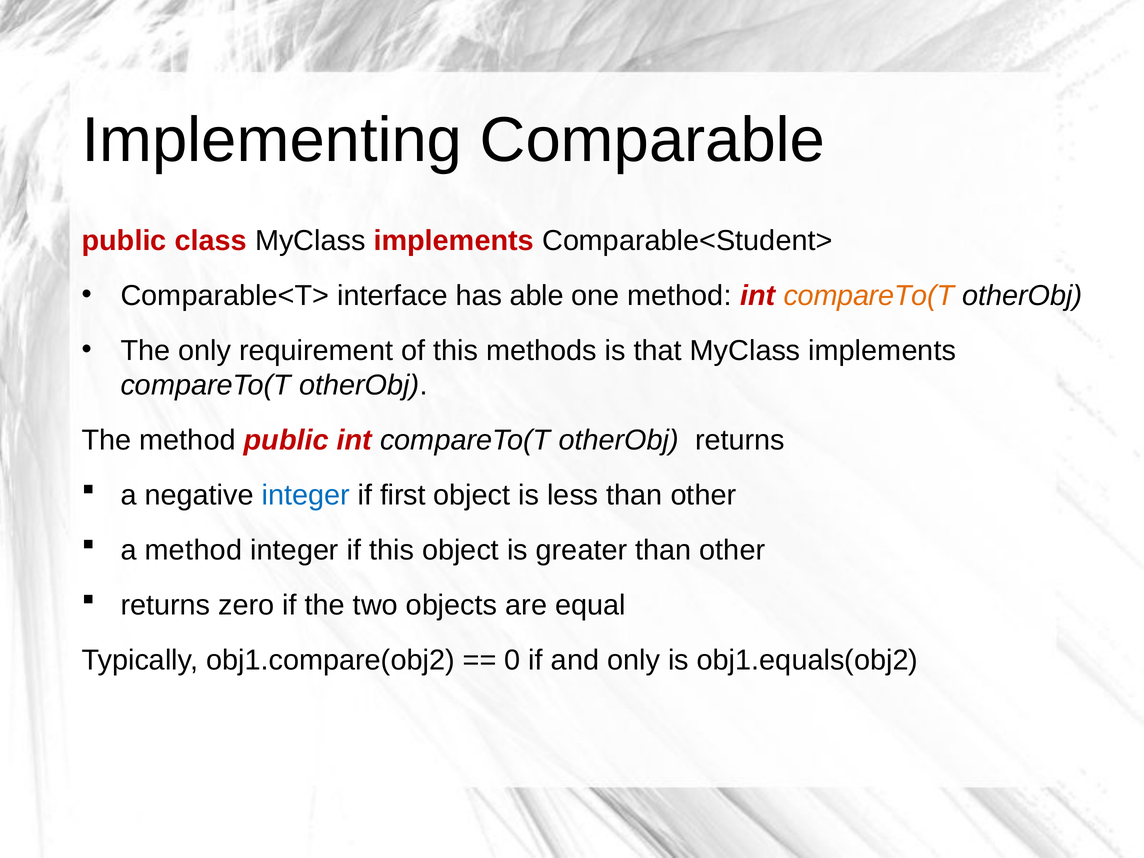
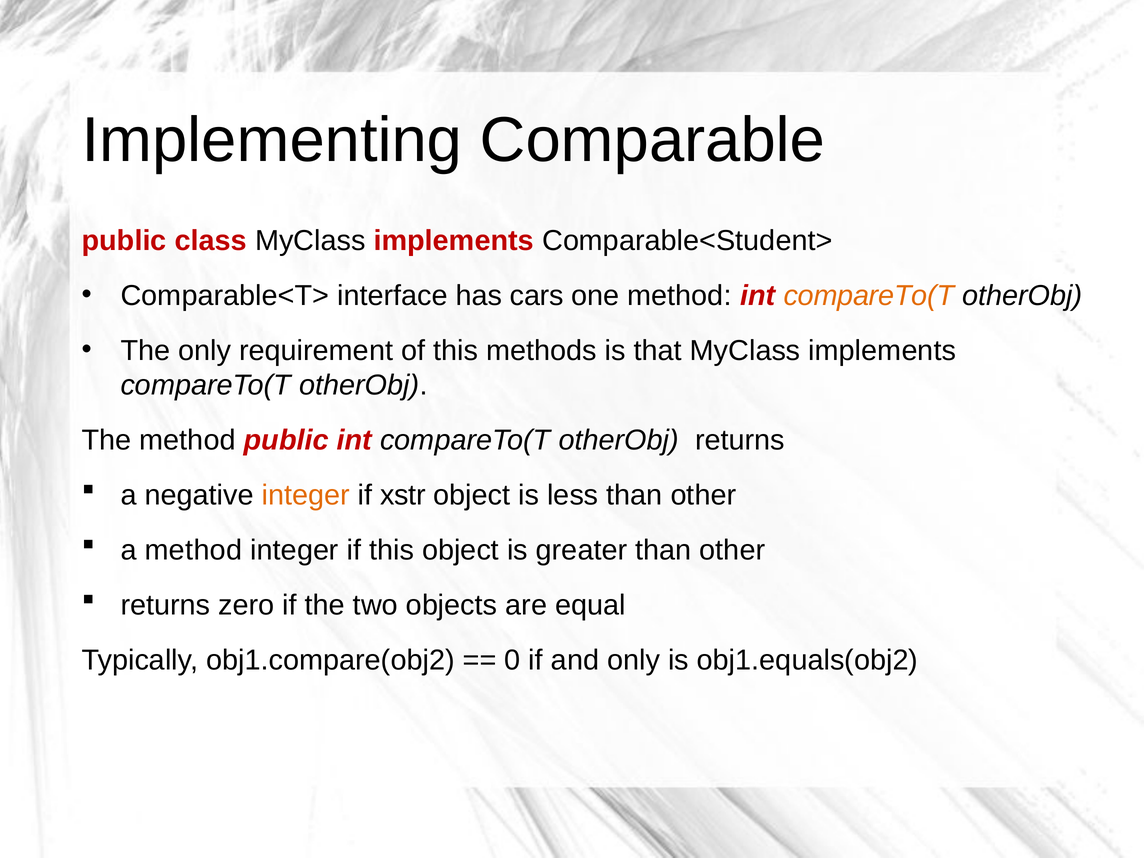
able: able -> cars (537, 296)
integer colour: blue -> orange (306, 495)
first: first -> xstr (403, 495)
